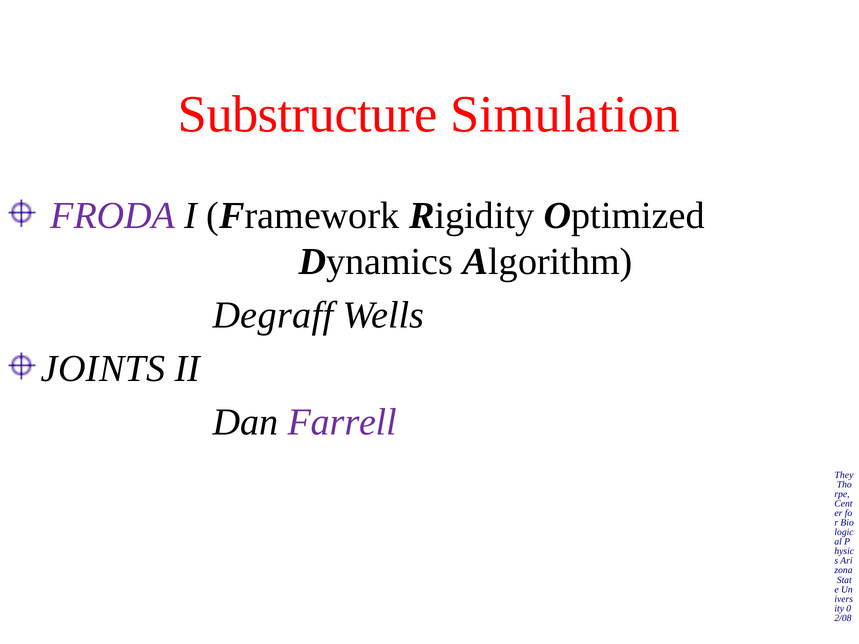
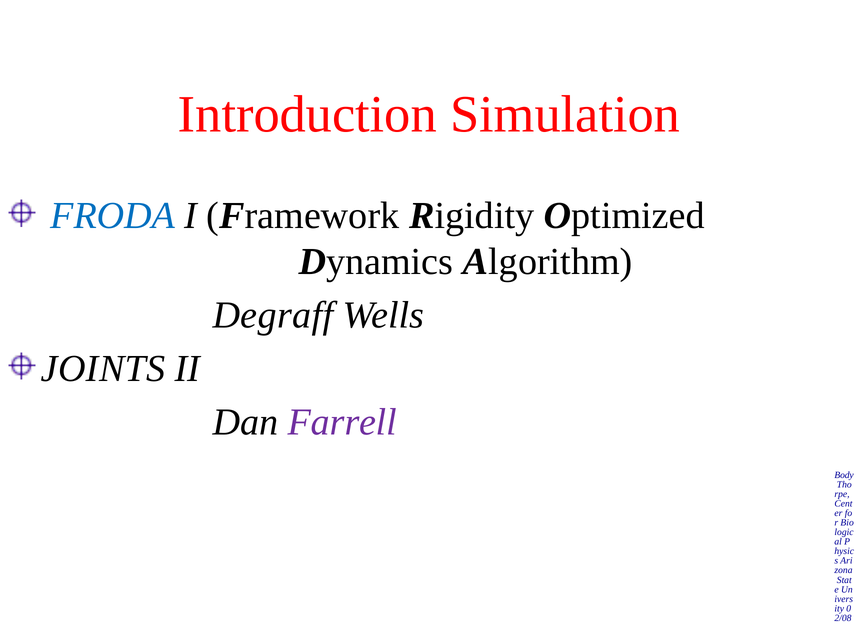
Substructure: Substructure -> Introduction (307, 115)
FRODA colour: purple -> blue (113, 216)
They: They -> Body (844, 475)
